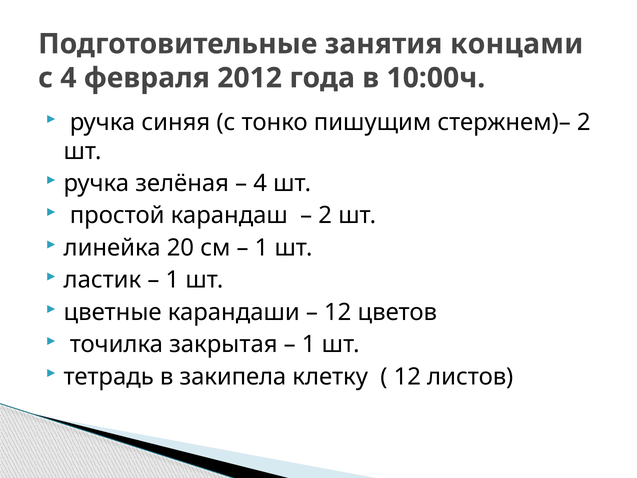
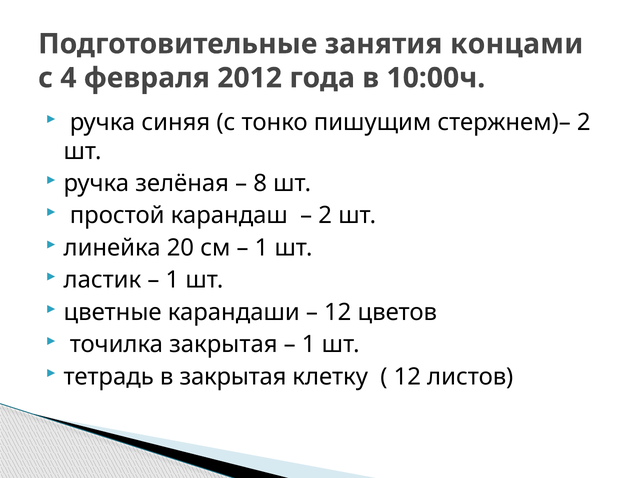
4: 4 -> 8 (260, 183)
в закипела: закипела -> закрытая (233, 377)
